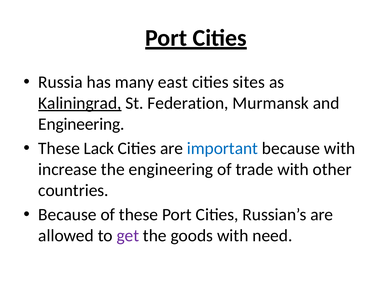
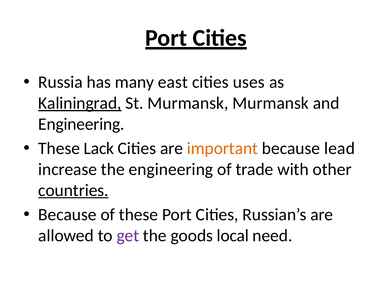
sites: sites -> uses (249, 82)
St Federation: Federation -> Murmansk (188, 103)
important colour: blue -> orange (222, 148)
because with: with -> lead (340, 148)
countries underline: none -> present (73, 190)
goods with: with -> local (233, 236)
